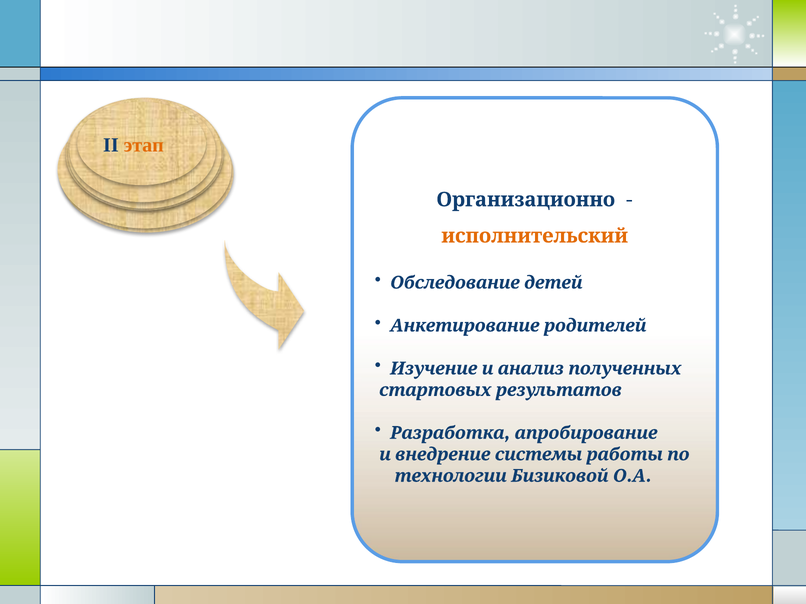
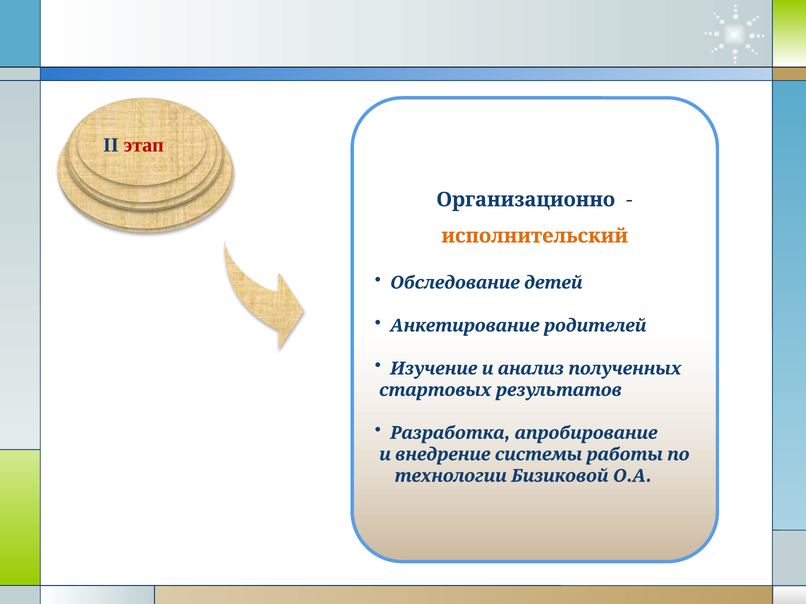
этап colour: orange -> red (144, 145)
